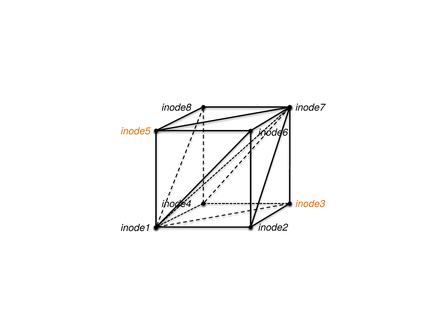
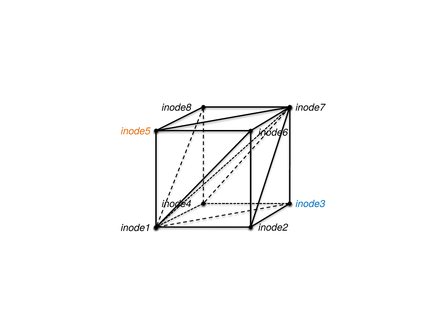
inode3 colour: orange -> blue (310, 204)
